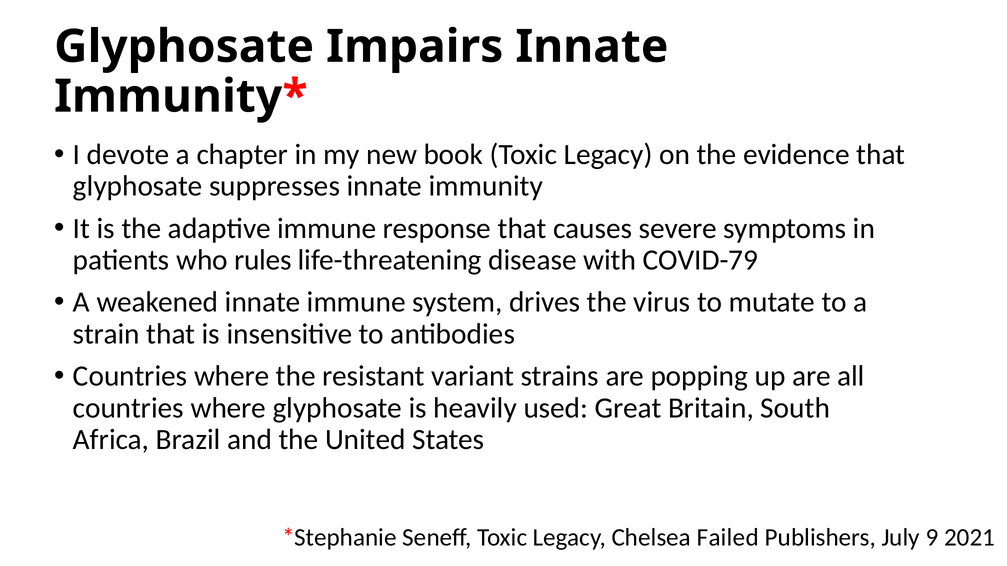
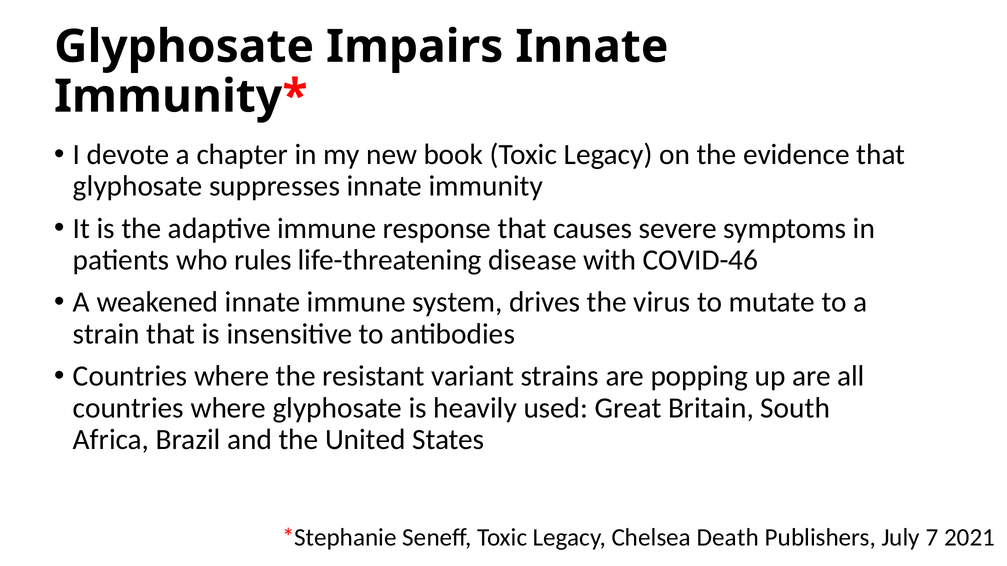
COVID-79: COVID-79 -> COVID-46 (700, 260)
Failed: Failed -> Death (728, 538)
9: 9 -> 7 (932, 538)
